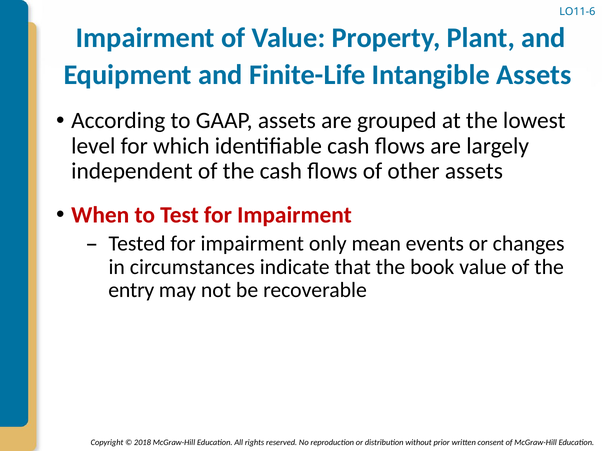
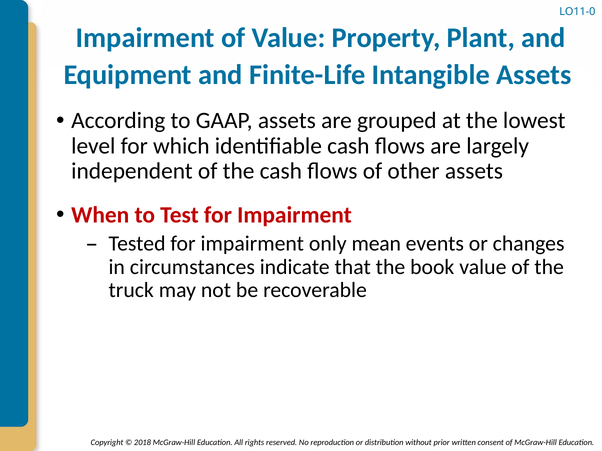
LO11-6: LO11-6 -> LO11-0 (577, 12)
entry: entry -> truck (131, 291)
